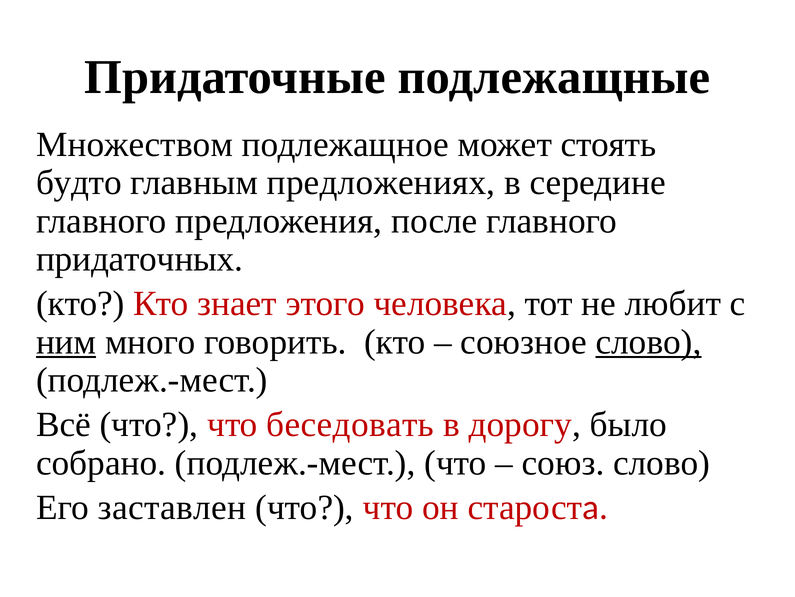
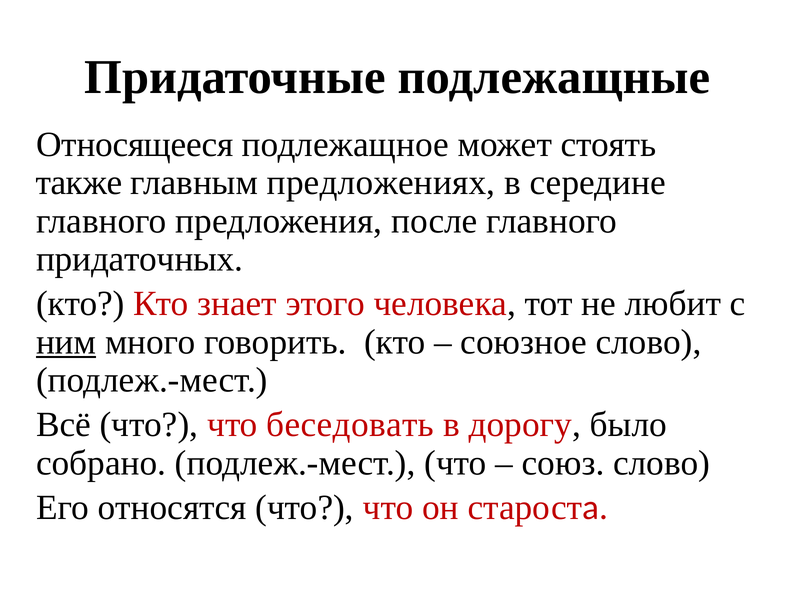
Множеством: Множеством -> Относящееся (135, 144)
будто: будто -> также (79, 182)
слово underline: present -> none (649, 341)
заставлен: заставлен -> относятся (172, 507)
